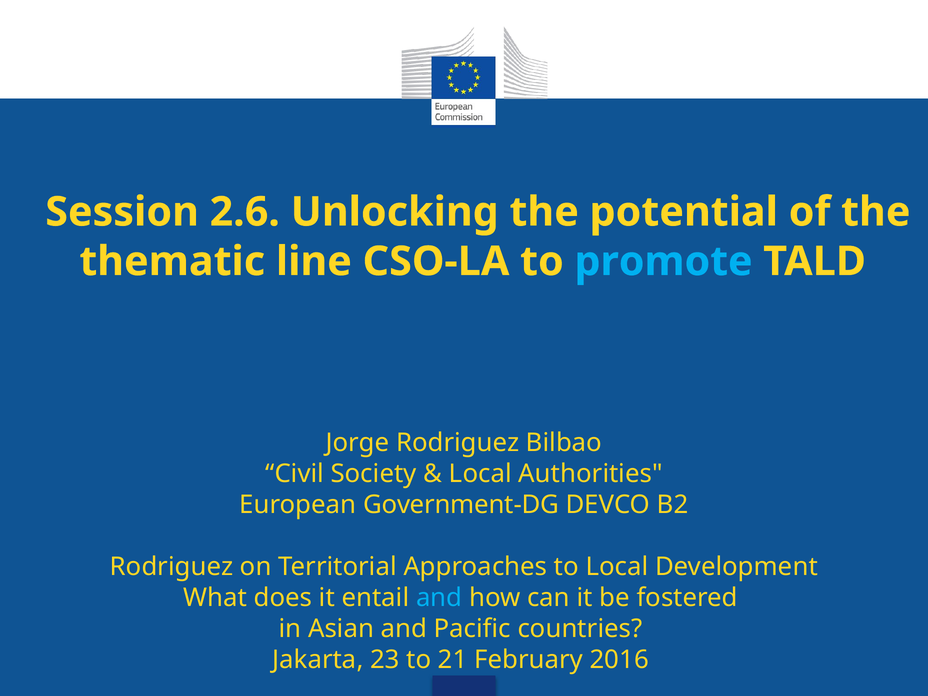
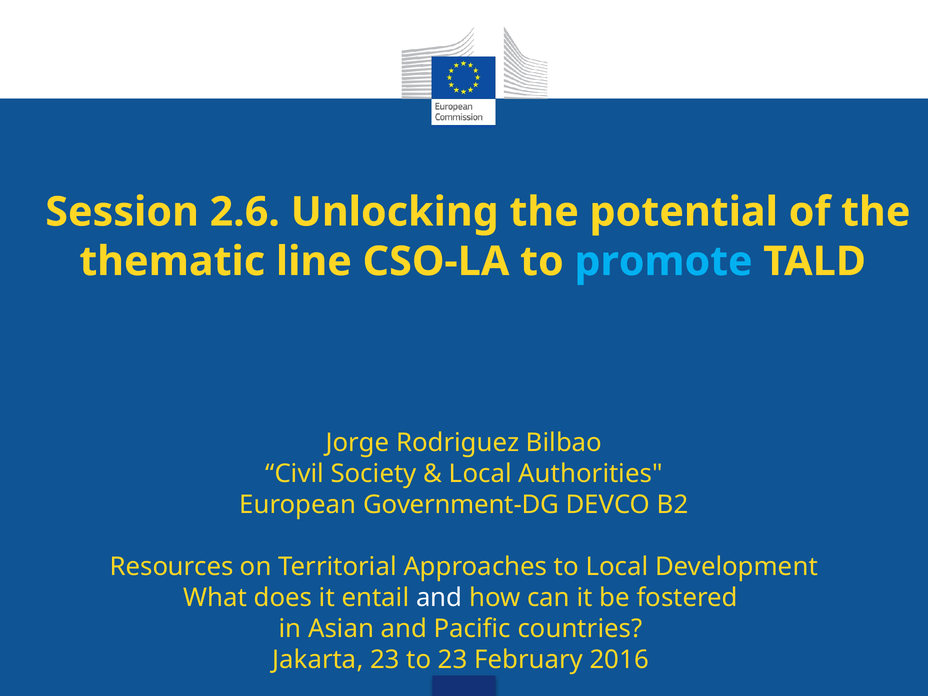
Rodriguez: Rodriguez -> Resources (172, 567)
and colour: light blue -> white (439, 598)
to 21: 21 -> 23 (453, 660)
